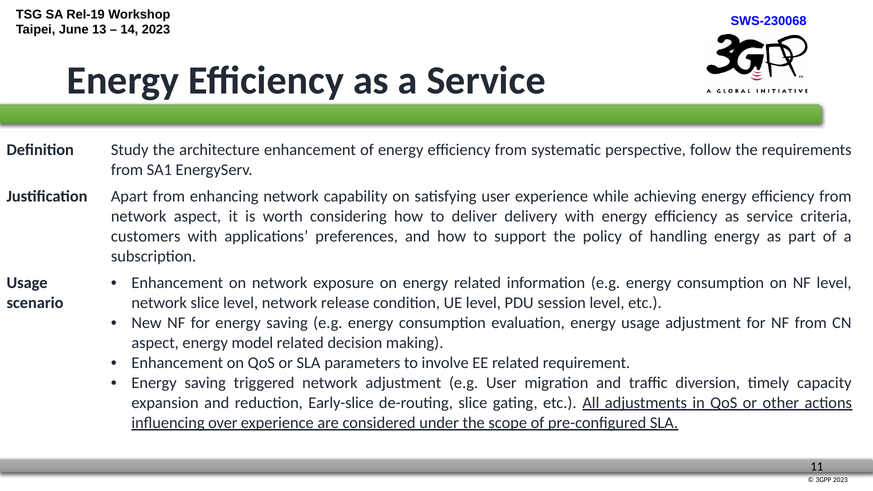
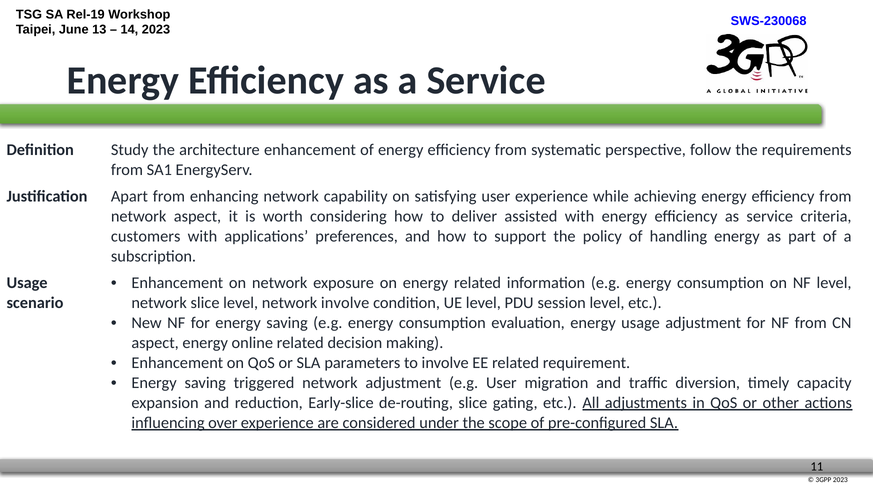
delivery: delivery -> assisted (531, 216)
network release: release -> involve (345, 303)
model: model -> online (252, 343)
